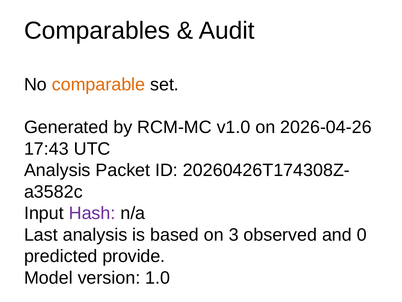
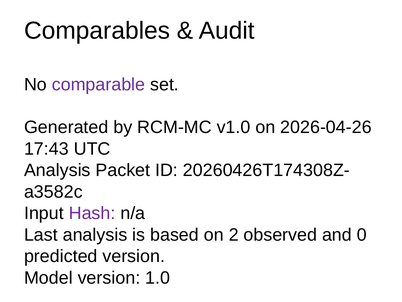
comparable colour: orange -> purple (99, 84)
3: 3 -> 2 (234, 234)
predicted provide: provide -> version (134, 256)
